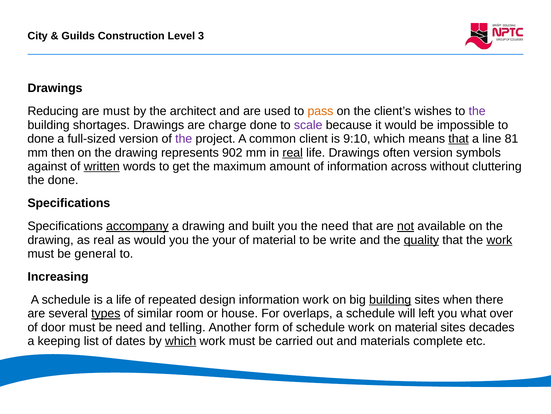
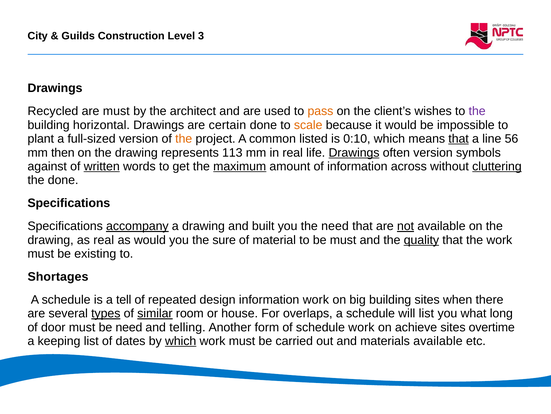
Reducing: Reducing -> Recycled (53, 111)
shortages: shortages -> horizontal (101, 125)
charge: charge -> certain (227, 125)
scale colour: purple -> orange (308, 125)
done: done -> plant (41, 139)
the colour: purple -> orange (184, 139)
client: client -> listed (314, 139)
9:10: 9:10 -> 0:10 (357, 139)
81: 81 -> 56 (511, 139)
902: 902 -> 113 (232, 152)
real underline: present -> none (293, 152)
Drawings underline: none -> present (354, 152)
maximum underline: none -> present (240, 166)
cluttering underline: none -> present (497, 166)
your: your -> sure (224, 240)
be write: write -> must (343, 240)
work underline: present -> none (499, 240)
general: general -> existing (95, 253)
Increasing: Increasing -> Shortages (58, 276)
a life: life -> tell (124, 299)
building underline: present -> none (390, 299)
similar underline: none -> present (155, 313)
will left: left -> list (426, 313)
over: over -> long (501, 313)
on material: material -> achieve (416, 327)
decades: decades -> overtime (492, 327)
materials complete: complete -> available (438, 341)
